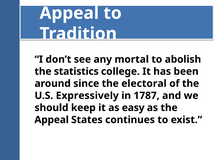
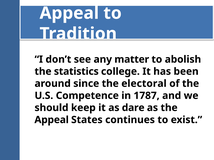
mortal: mortal -> matter (132, 60)
Expressively: Expressively -> Competence (87, 96)
easy: easy -> dare (133, 108)
